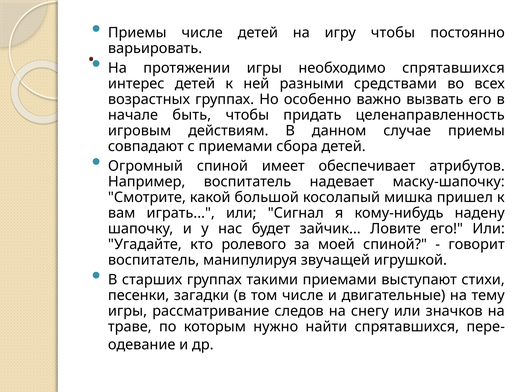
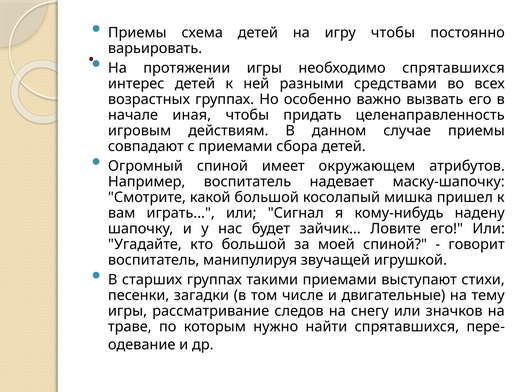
Приемы числе: числе -> схема (202, 33)
быть: быть -> иная (192, 115)
обеспечивает: обеспечивает -> окружающем (367, 166)
кто ролевого: ролевого -> большой (254, 244)
